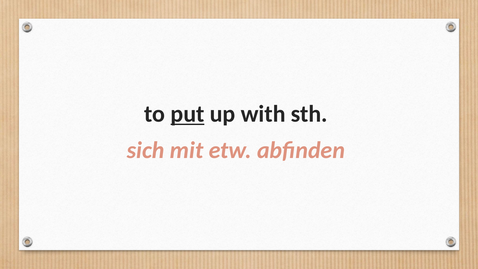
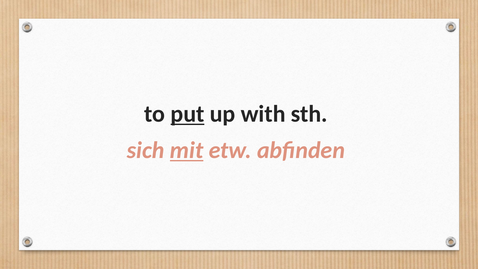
mit underline: none -> present (187, 150)
